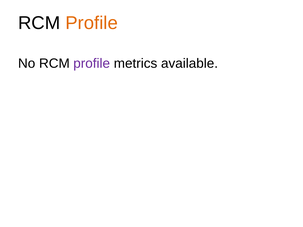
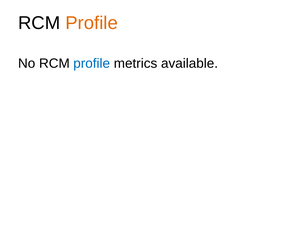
profile colour: purple -> blue (92, 64)
